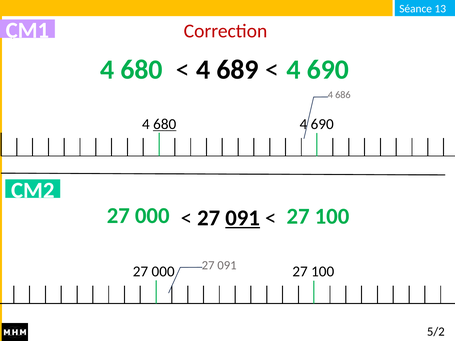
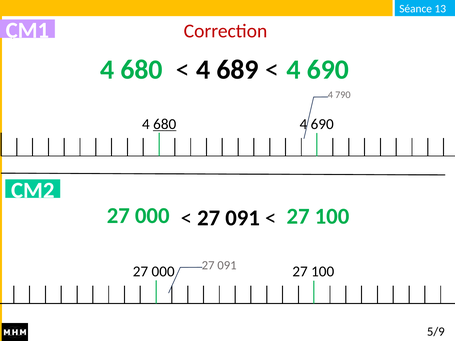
686: 686 -> 790 (343, 95)
091 underline: present -> none (243, 218)
5/2: 5/2 -> 5/9 (436, 332)
